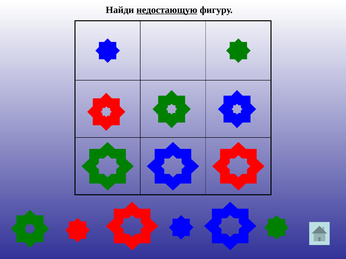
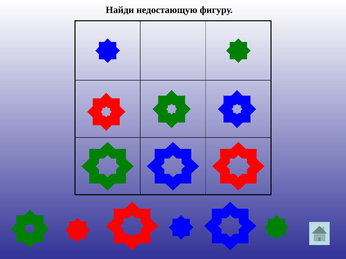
недостающую underline: present -> none (167, 10)
